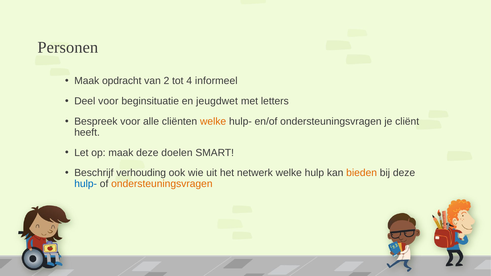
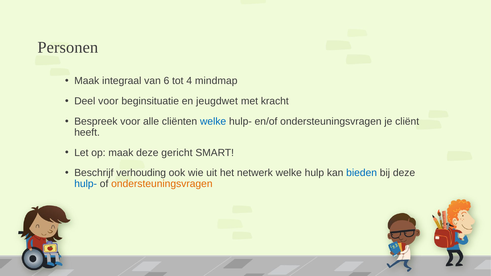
opdracht: opdracht -> integraal (122, 81)
2: 2 -> 6 (166, 81)
informeel: informeel -> mindmap (216, 81)
letters: letters -> kracht (275, 101)
welke colour: orange -> blue (213, 121)
doelen: doelen -> gericht (177, 153)
bieden colour: orange -> blue (362, 173)
